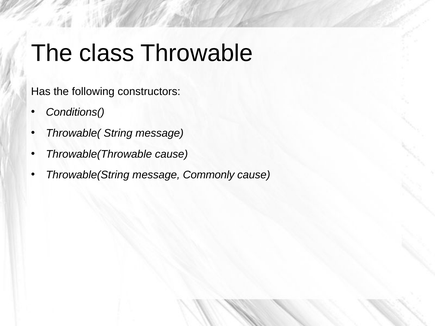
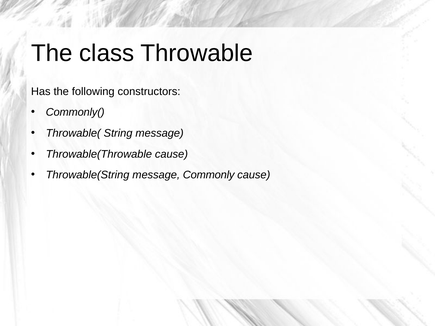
Conditions(: Conditions( -> Commonly( (75, 112)
